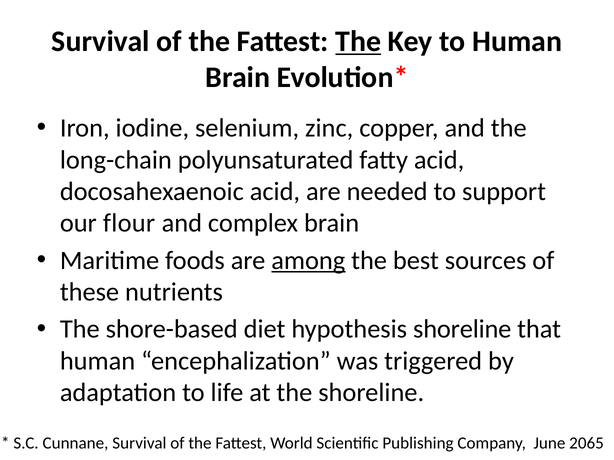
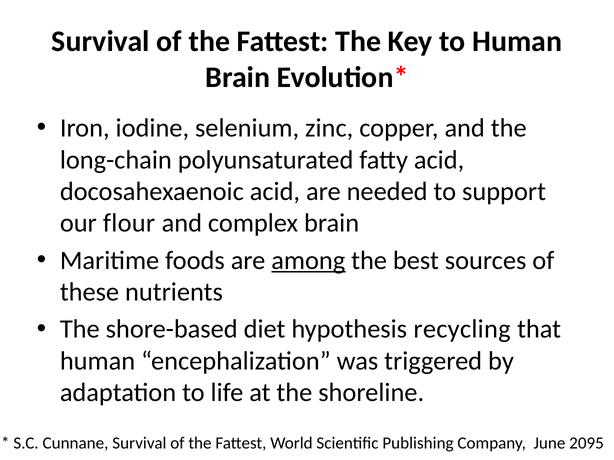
The underline: present -> none (358, 41)
hypothesis shoreline: shoreline -> recycling (462, 330)
2065: 2065 -> 2095 (587, 444)
